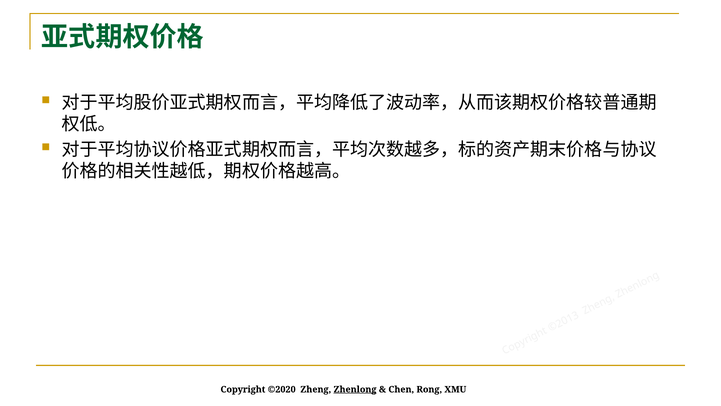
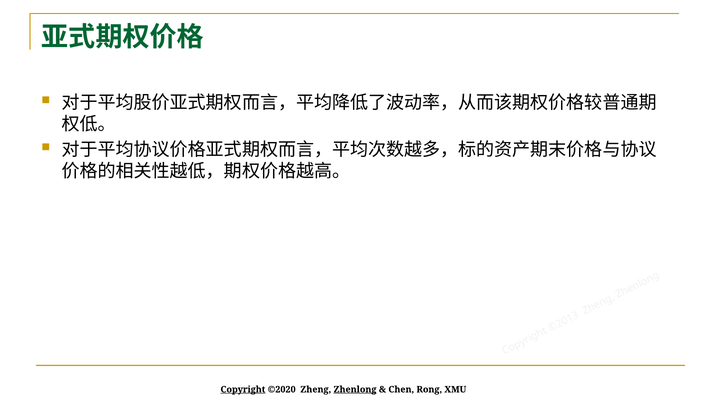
Copyright underline: none -> present (243, 389)
